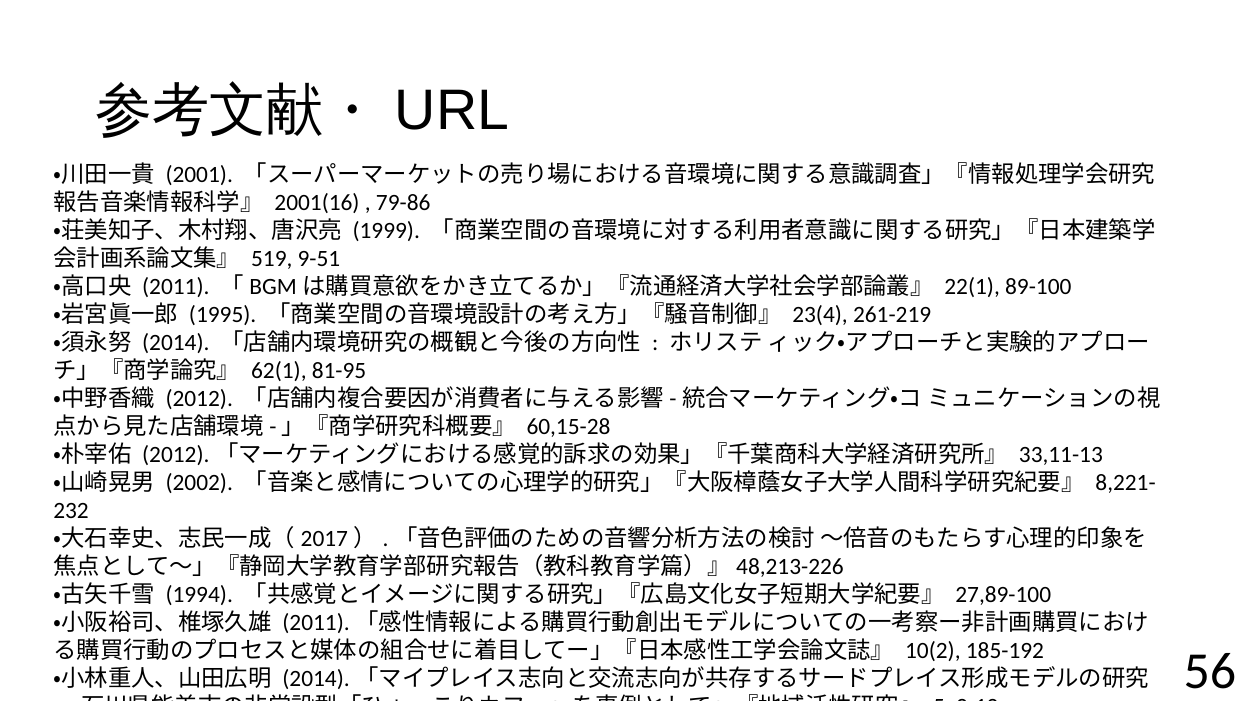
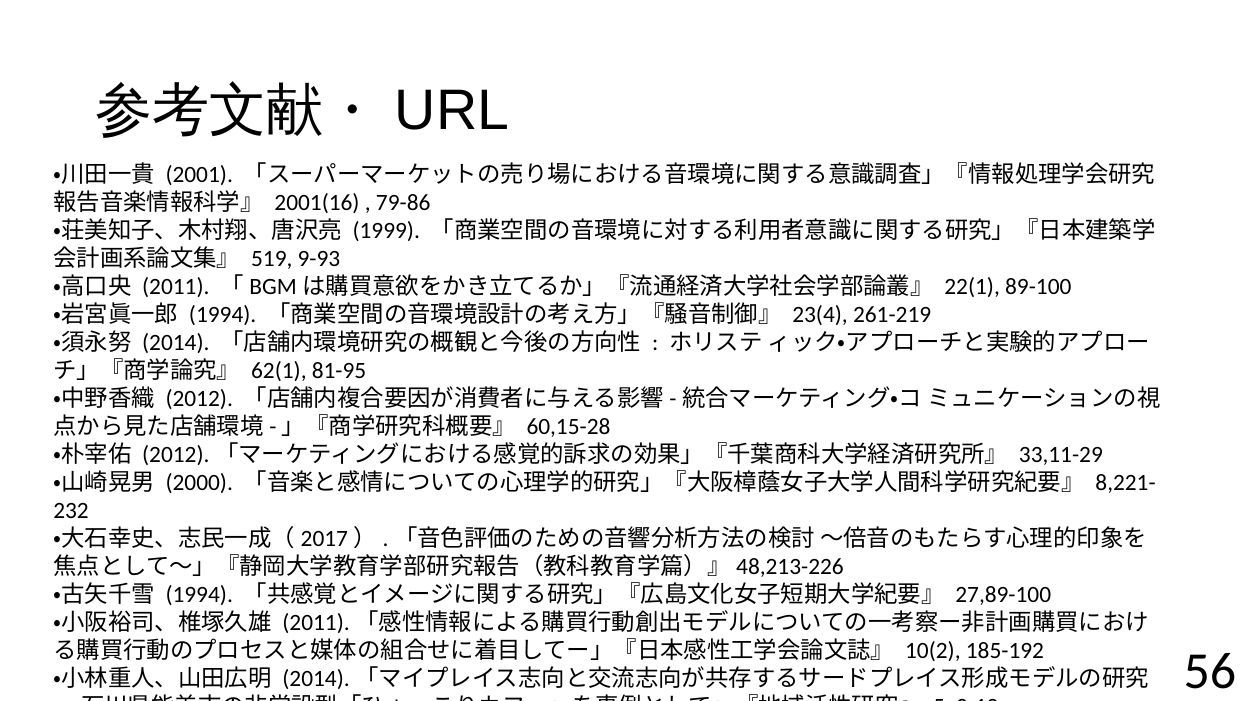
9-51: 9-51 -> 9-93 (319, 259)
1995: 1995 -> 1994 (223, 315)
33,11-13: 33,11-13 -> 33,11-29 (1061, 455)
2002: 2002 -> 2000 (199, 483)
